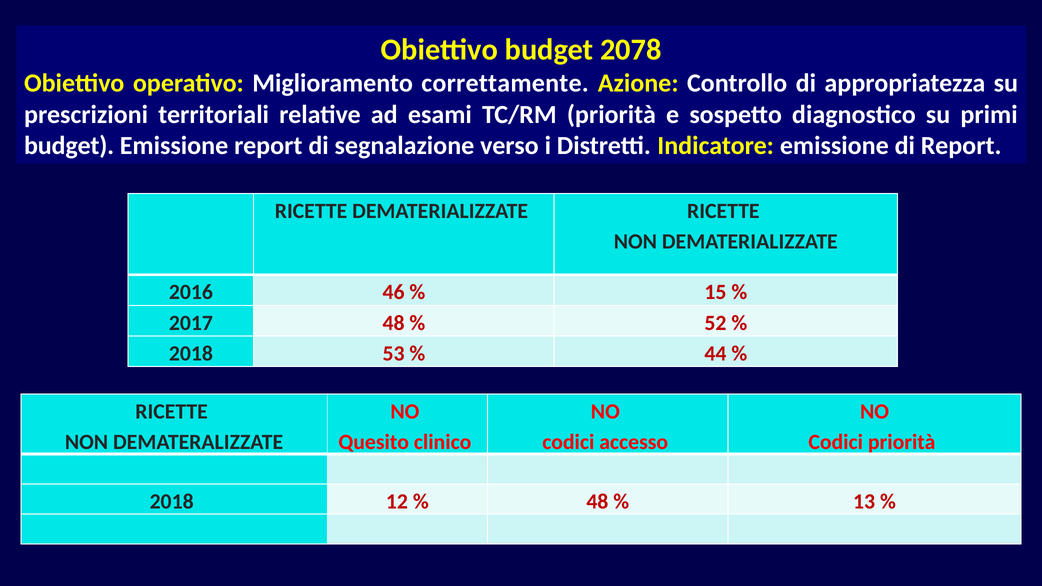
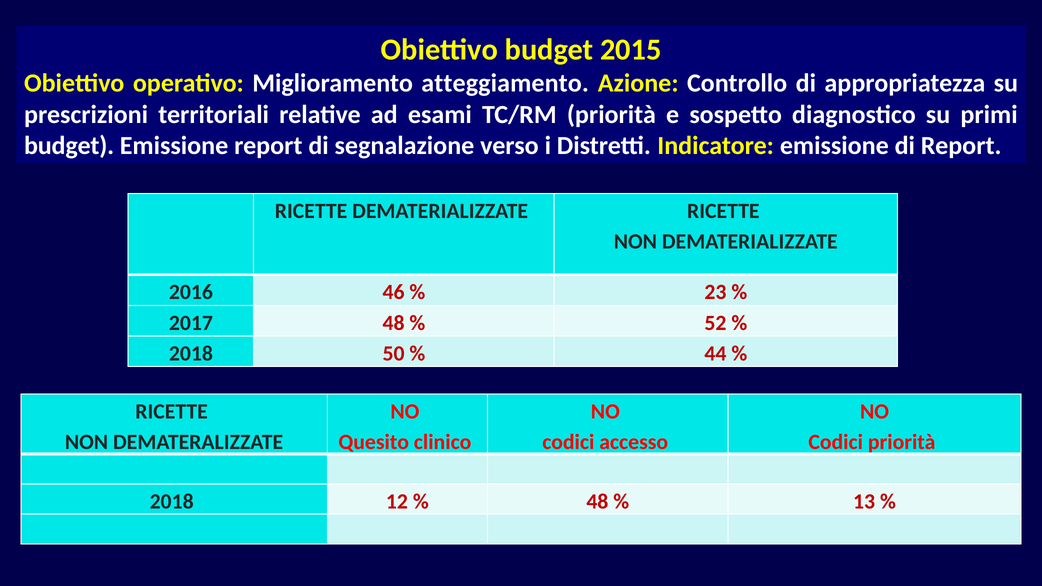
2078: 2078 -> 2015 (631, 50)
correttamente: correttamente -> atteggiamento (505, 83)
15: 15 -> 23 (715, 292)
53: 53 -> 50 (394, 354)
